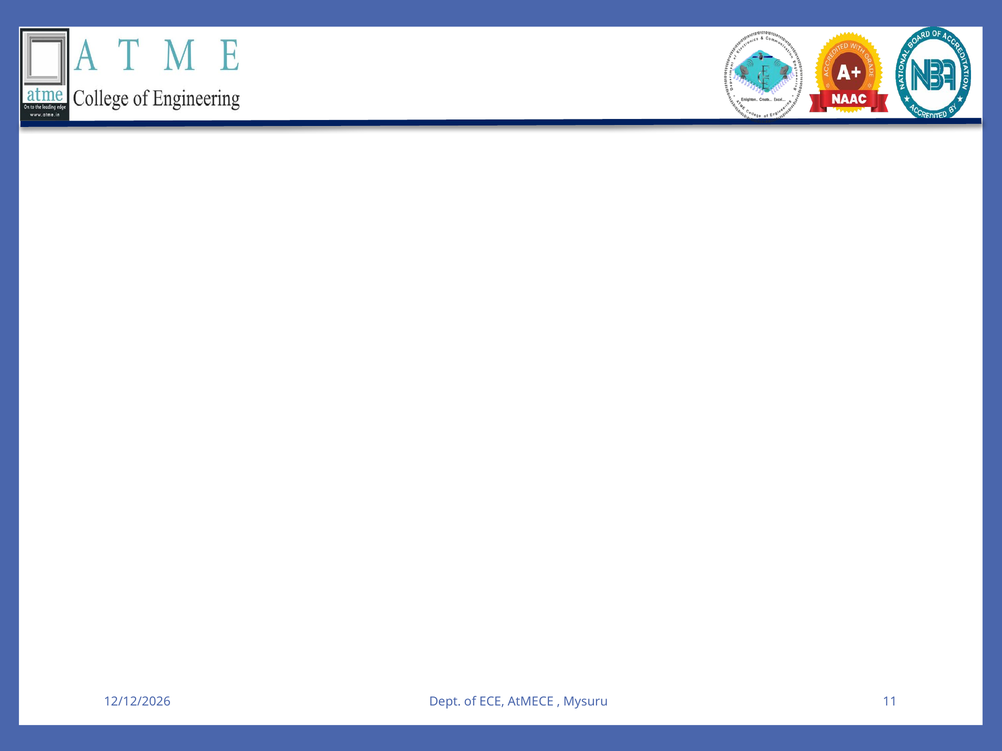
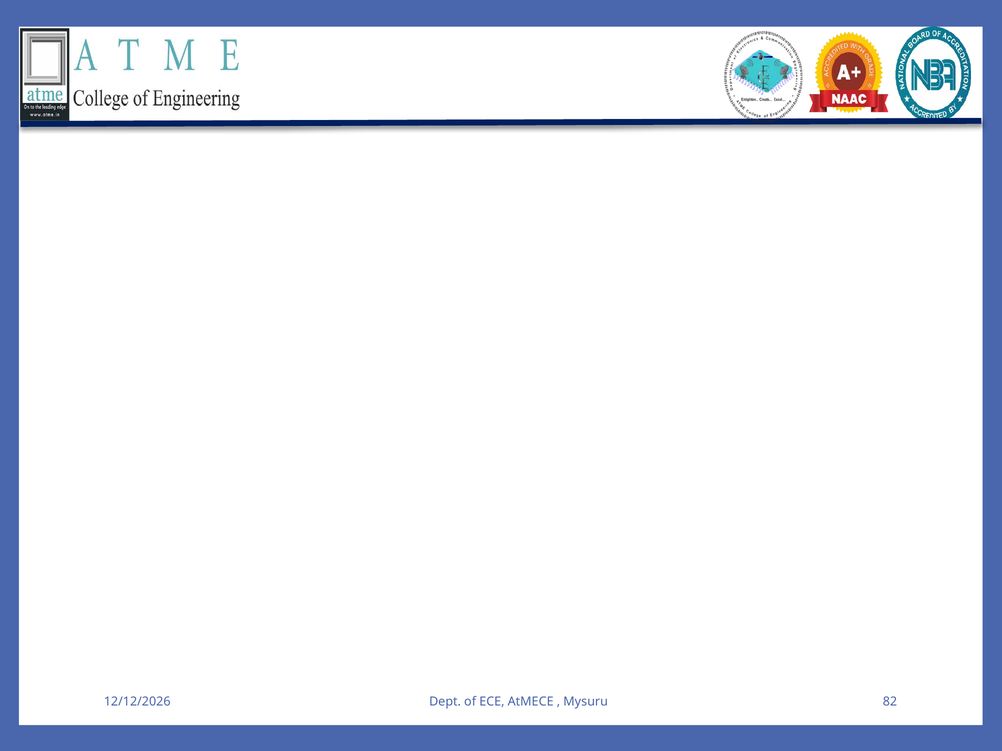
11: 11 -> 82 (890, 702)
